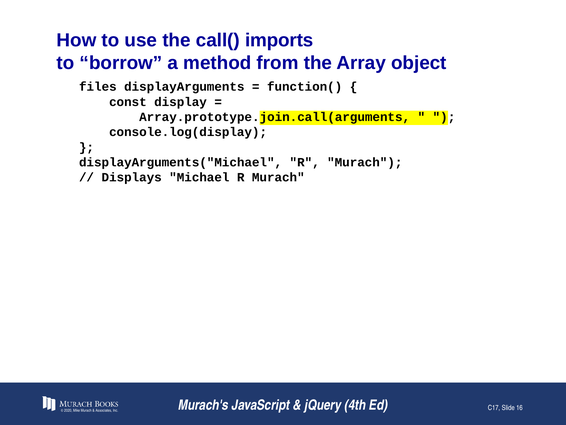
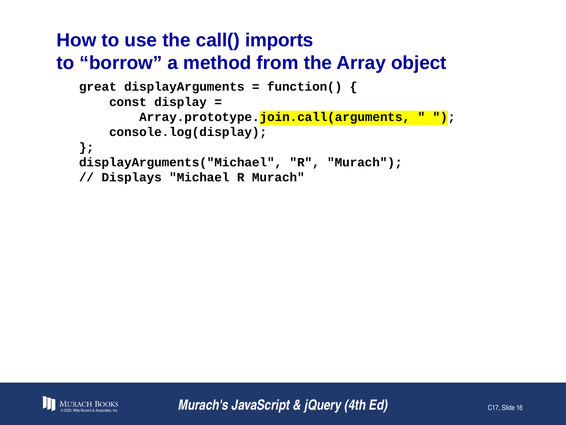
files: files -> great (98, 87)
